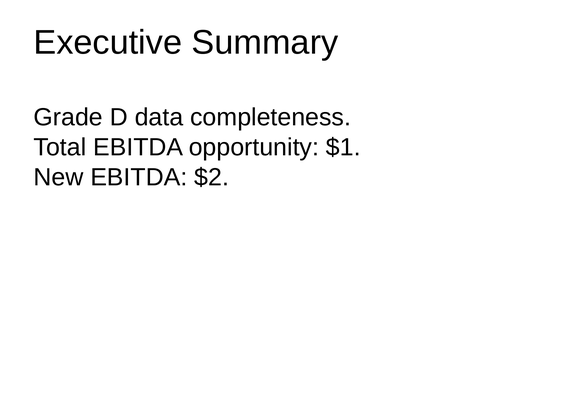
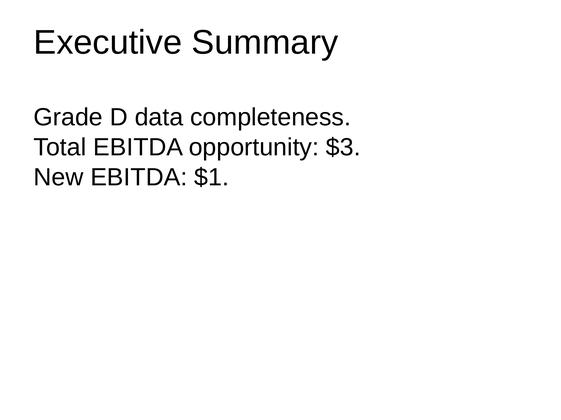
$1: $1 -> $3 (343, 148)
$2: $2 -> $1 (212, 177)
